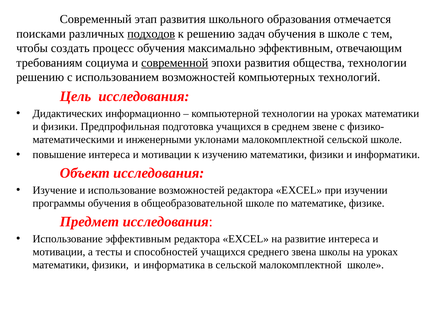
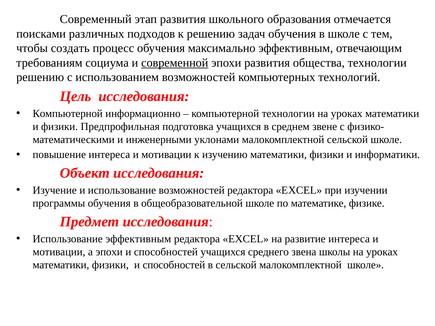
подходов underline: present -> none (151, 34)
Дидактических: Дидактических -> Компьютерной (68, 114)
а тесты: тесты -> эпохи (109, 252)
физики и информатика: информатика -> способностей (174, 265)
